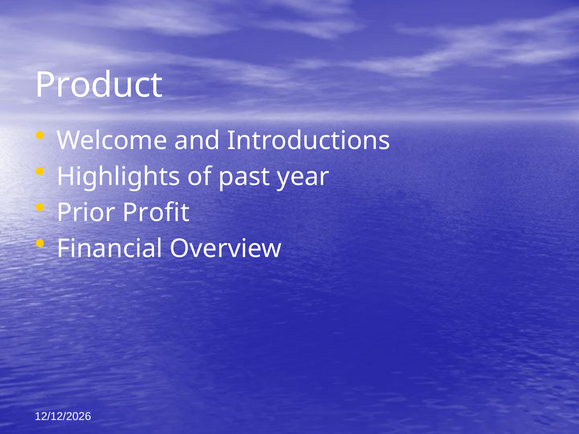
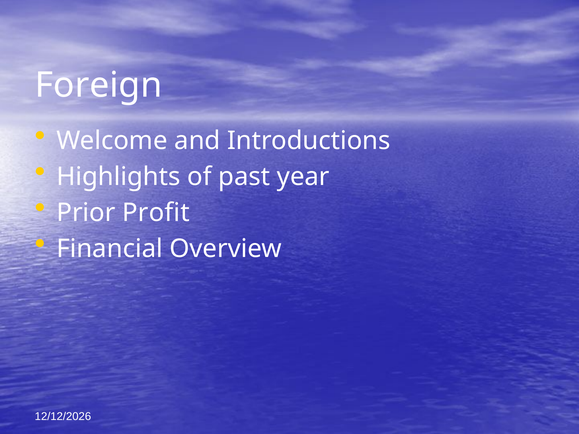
Product: Product -> Foreign (99, 85)
